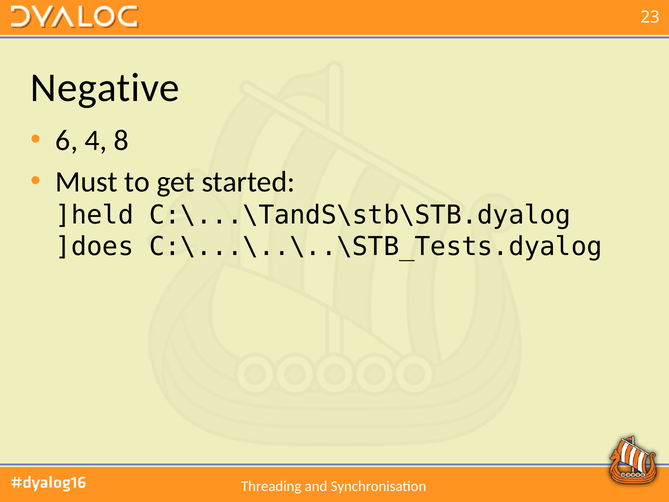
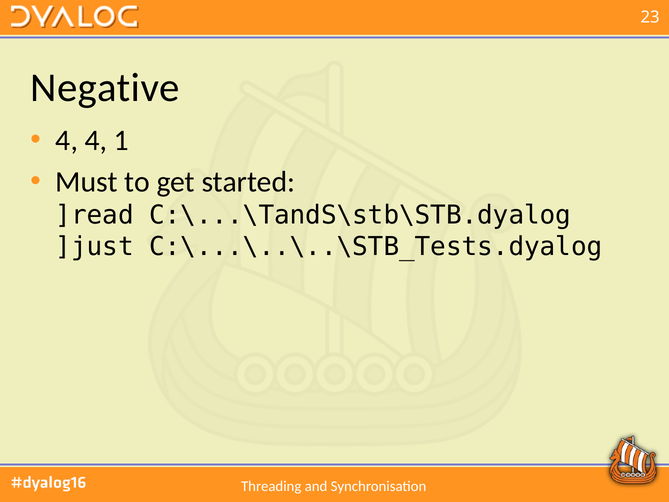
6: 6 -> 4 (67, 140)
8: 8 -> 1 (121, 140)
]held: ]held -> ]read (95, 215)
]does: ]does -> ]just (95, 246)
